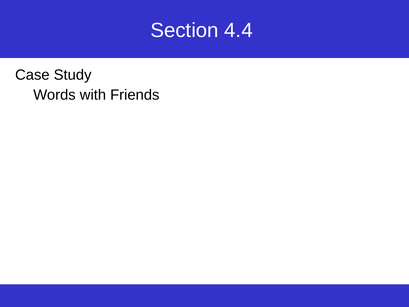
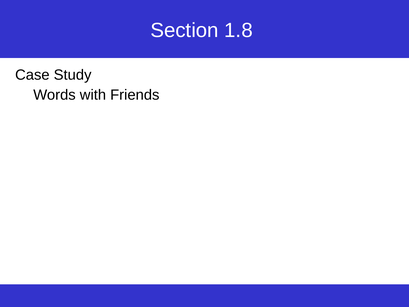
4.4: 4.4 -> 1.8 (238, 30)
